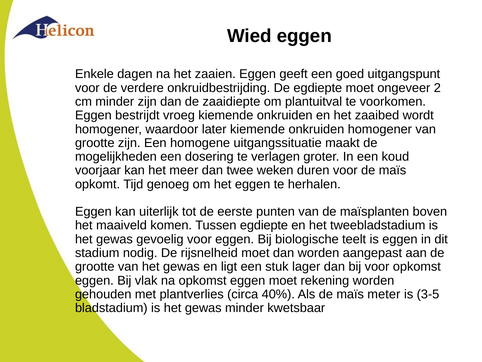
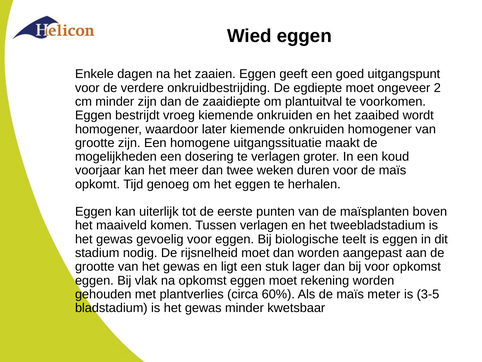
Tussen egdiepte: egdiepte -> verlagen (264, 225)
40%: 40% -> 60% (278, 294)
